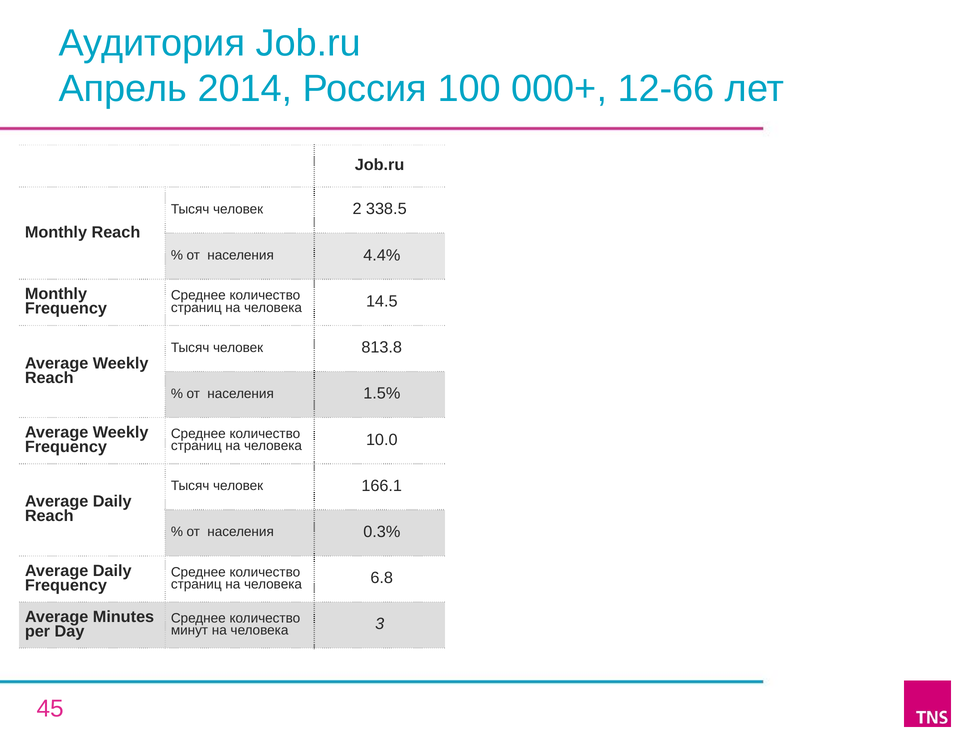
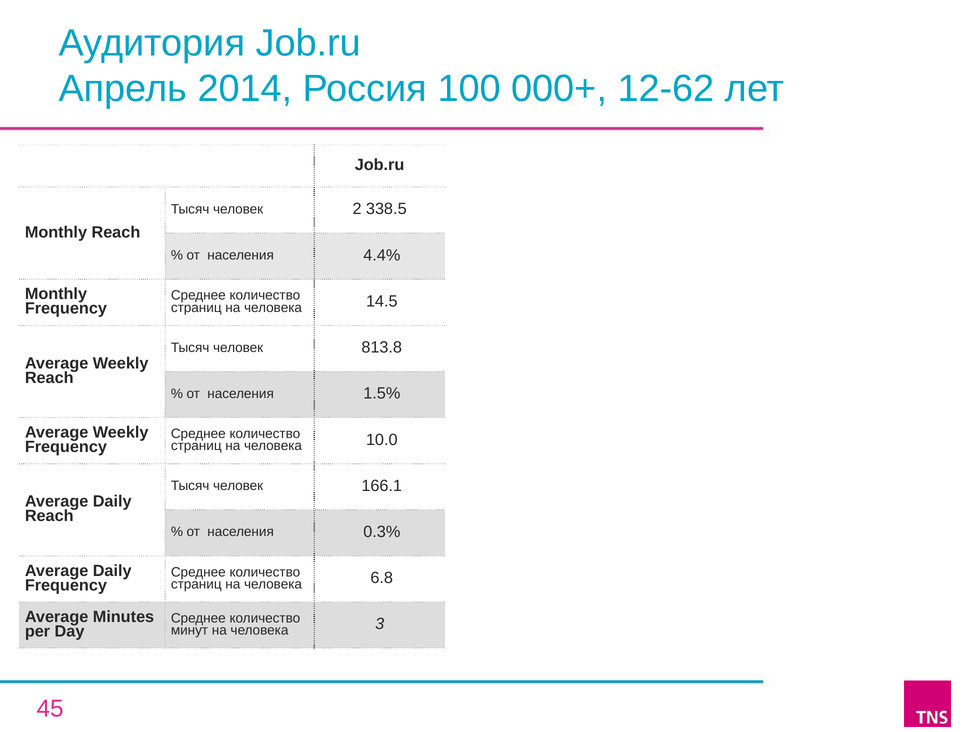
12-66: 12-66 -> 12-62 (666, 89)
